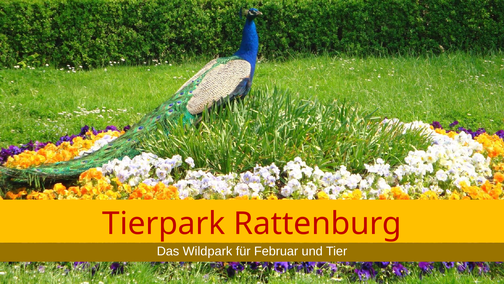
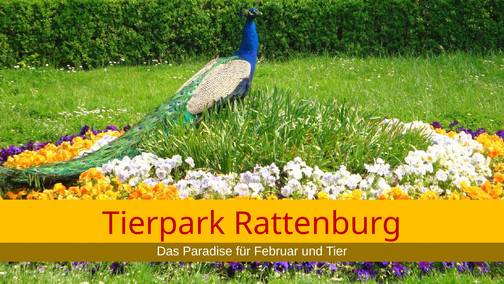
Wildpark: Wildpark -> Paradise (208, 251)
